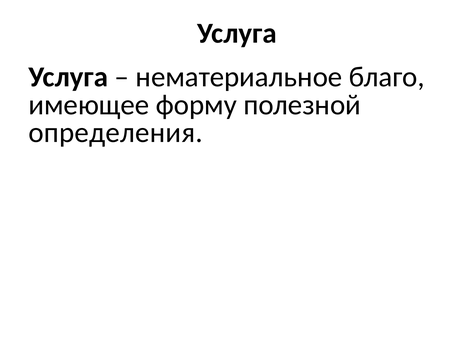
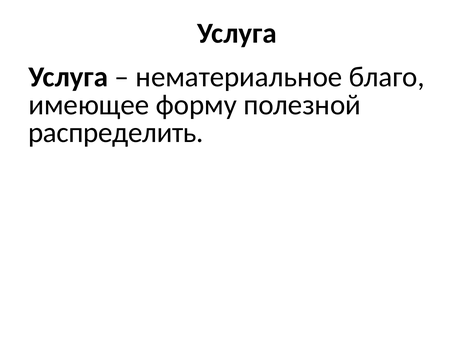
определения: определения -> распределить (116, 133)
